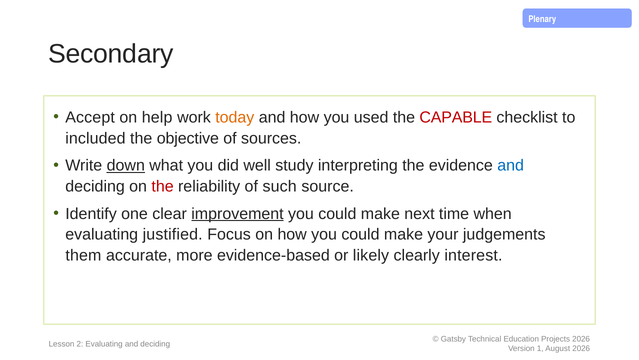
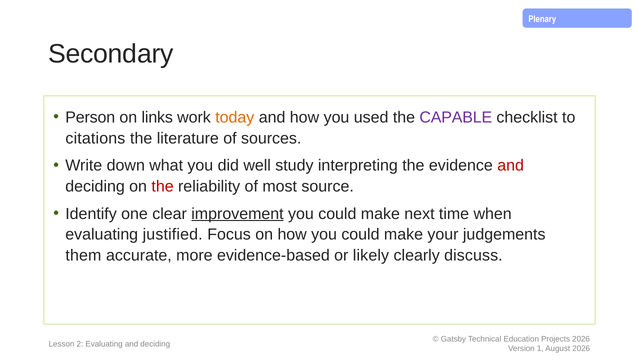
Accept: Accept -> Person (90, 117)
help: help -> links (157, 117)
CAPABLE colour: red -> purple (456, 117)
included: included -> citations (95, 138)
objective: objective -> literature (188, 138)
down underline: present -> none (126, 165)
and colour: blue -> red (511, 165)
such: such -> most (280, 186)
interest: interest -> discuss (473, 255)
